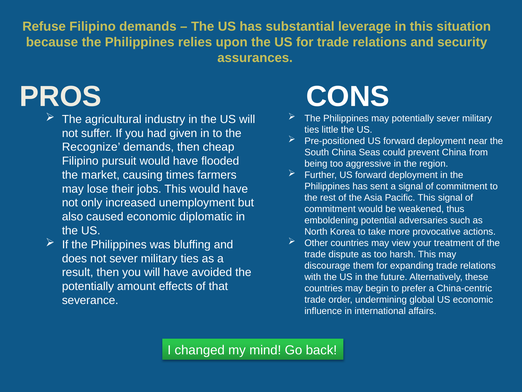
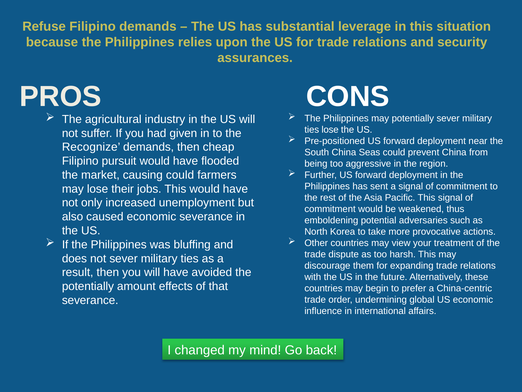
ties little: little -> lose (330, 129)
causing times: times -> could (180, 175)
economic diplomatic: diplomatic -> severance (206, 216)
